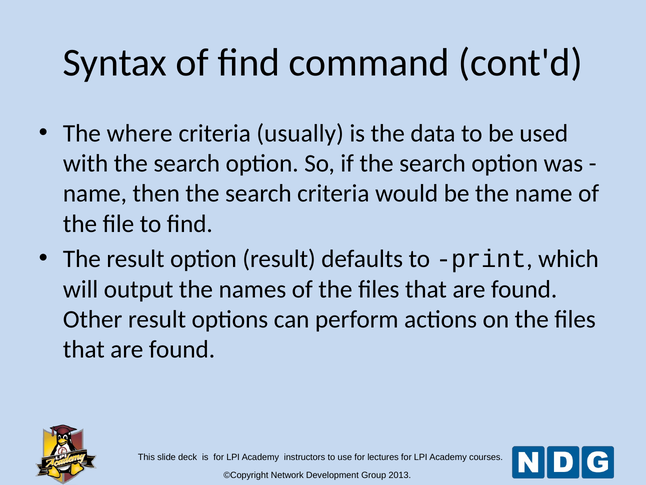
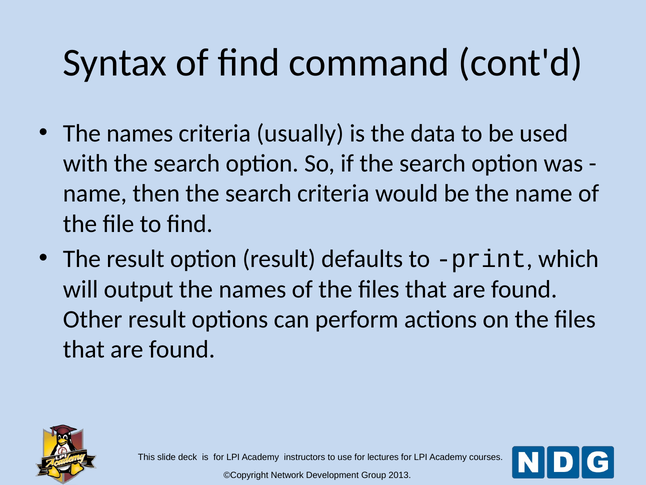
where: where -> names (140, 133)
